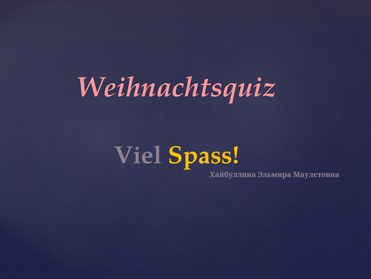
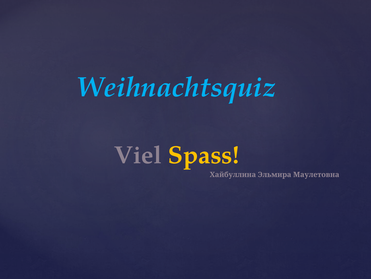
Weihnachtsquiz colour: pink -> light blue (176, 87)
